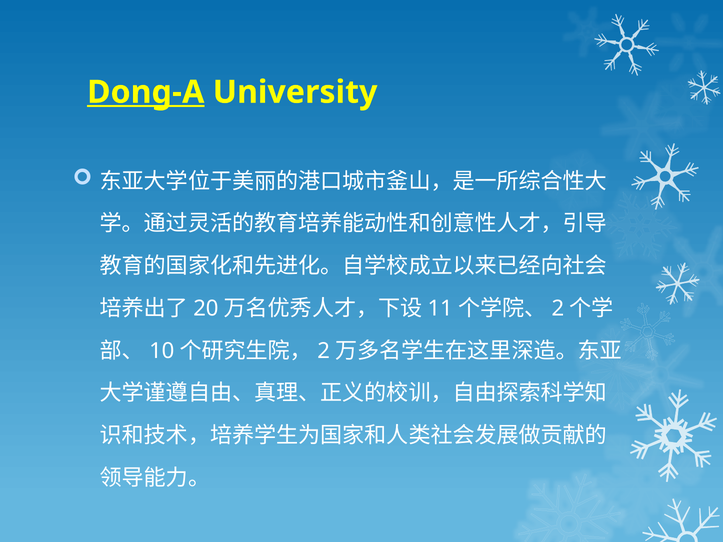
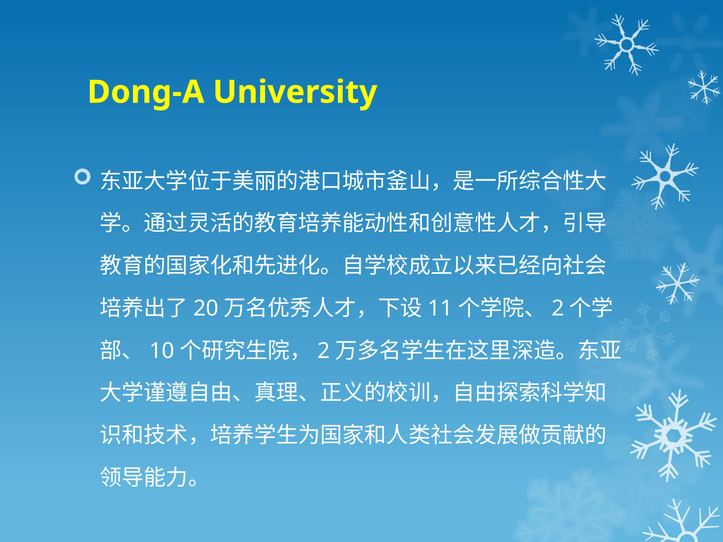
Dong-A underline: present -> none (146, 92)
